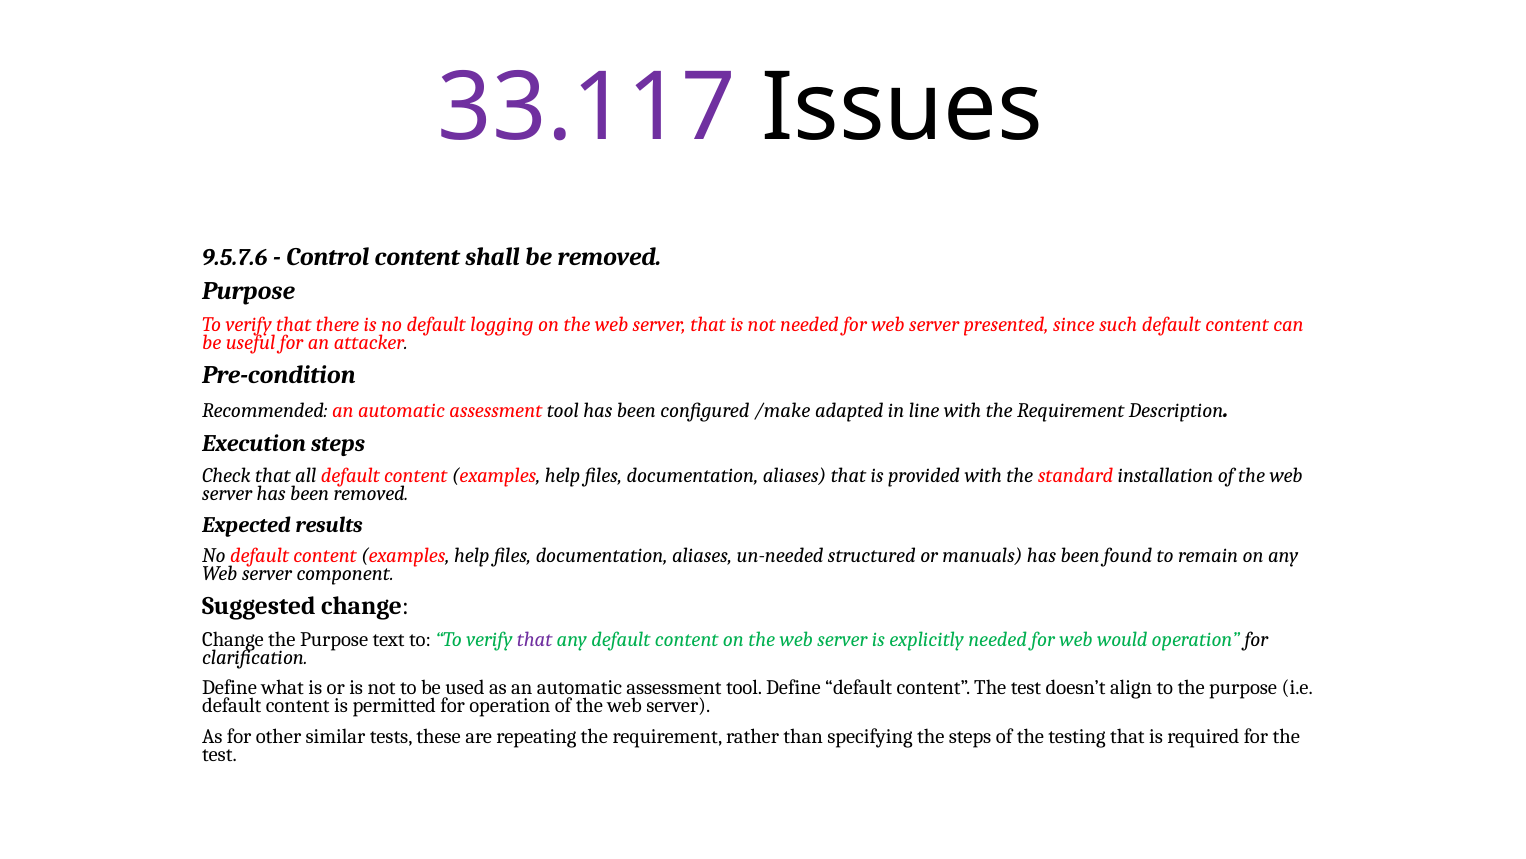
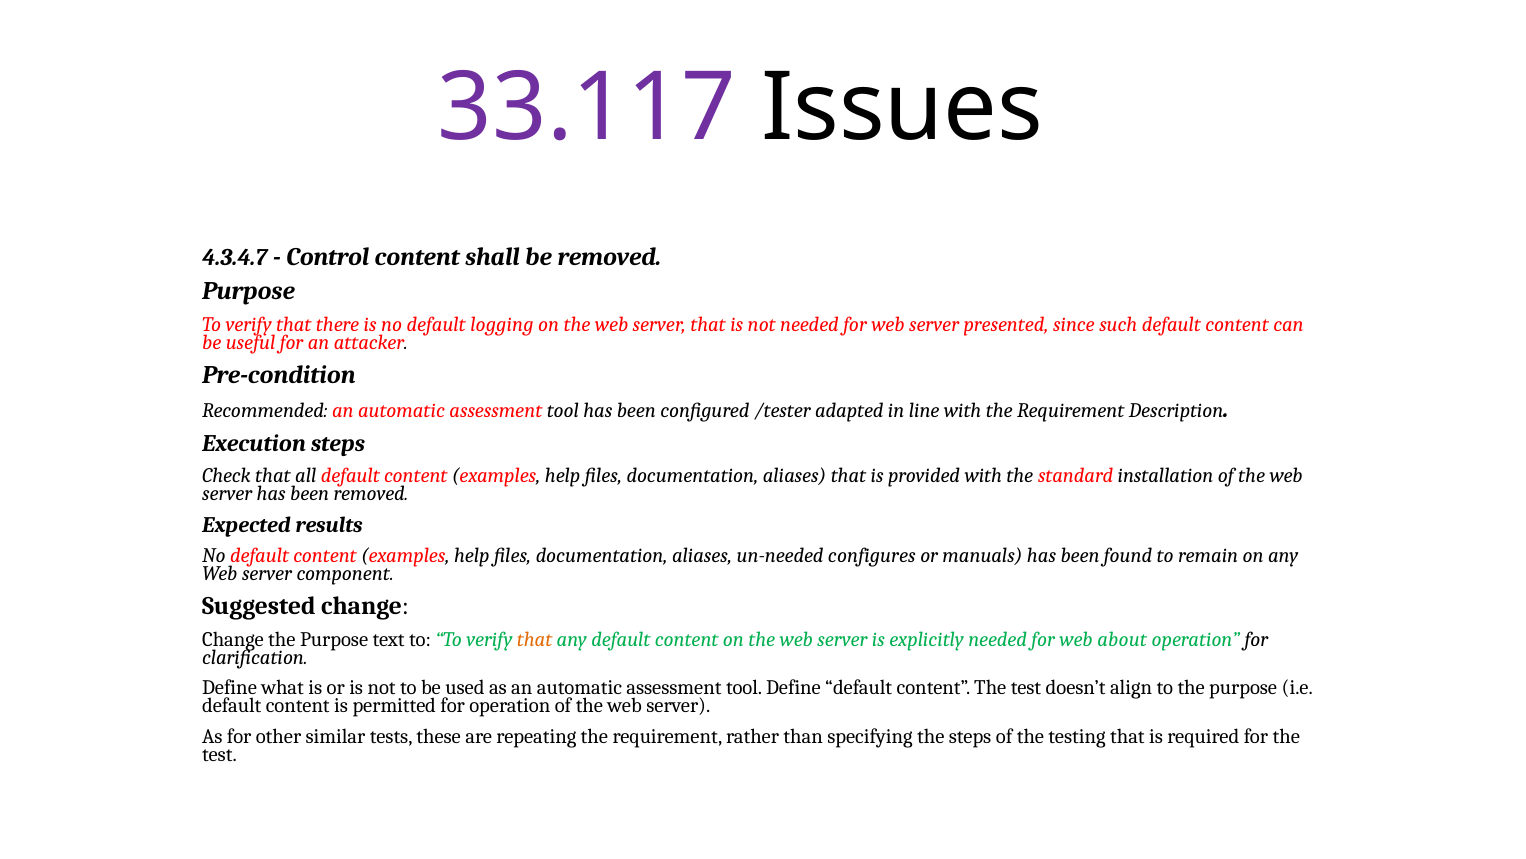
9.5.7.6: 9.5.7.6 -> 4.3.4.7 (235, 257)
/make: /make -> /tester (782, 411)
structured: structured -> configures (872, 556)
that colour: purple -> orange (535, 639)
would: would -> about (1122, 639)
